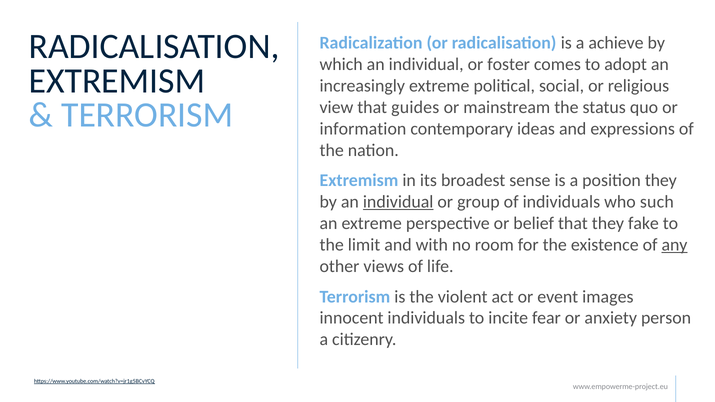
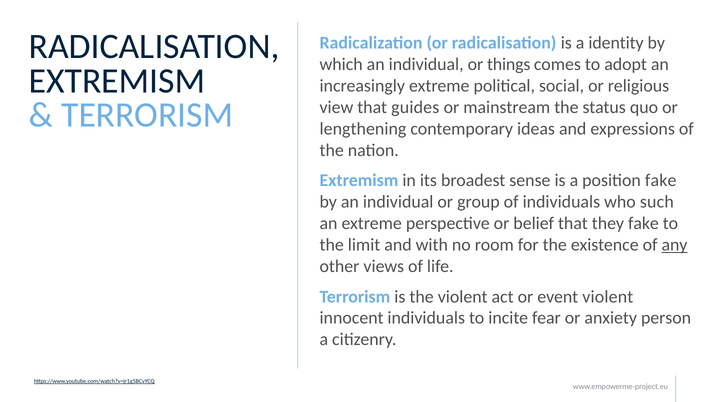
achieve: achieve -> identity (616, 43)
foster: foster -> things (509, 64)
information: information -> lengthening (363, 129)
position they: they -> fake (661, 181)
individual underline: present -> none (398, 202)
event images: images -> violent (608, 297)
